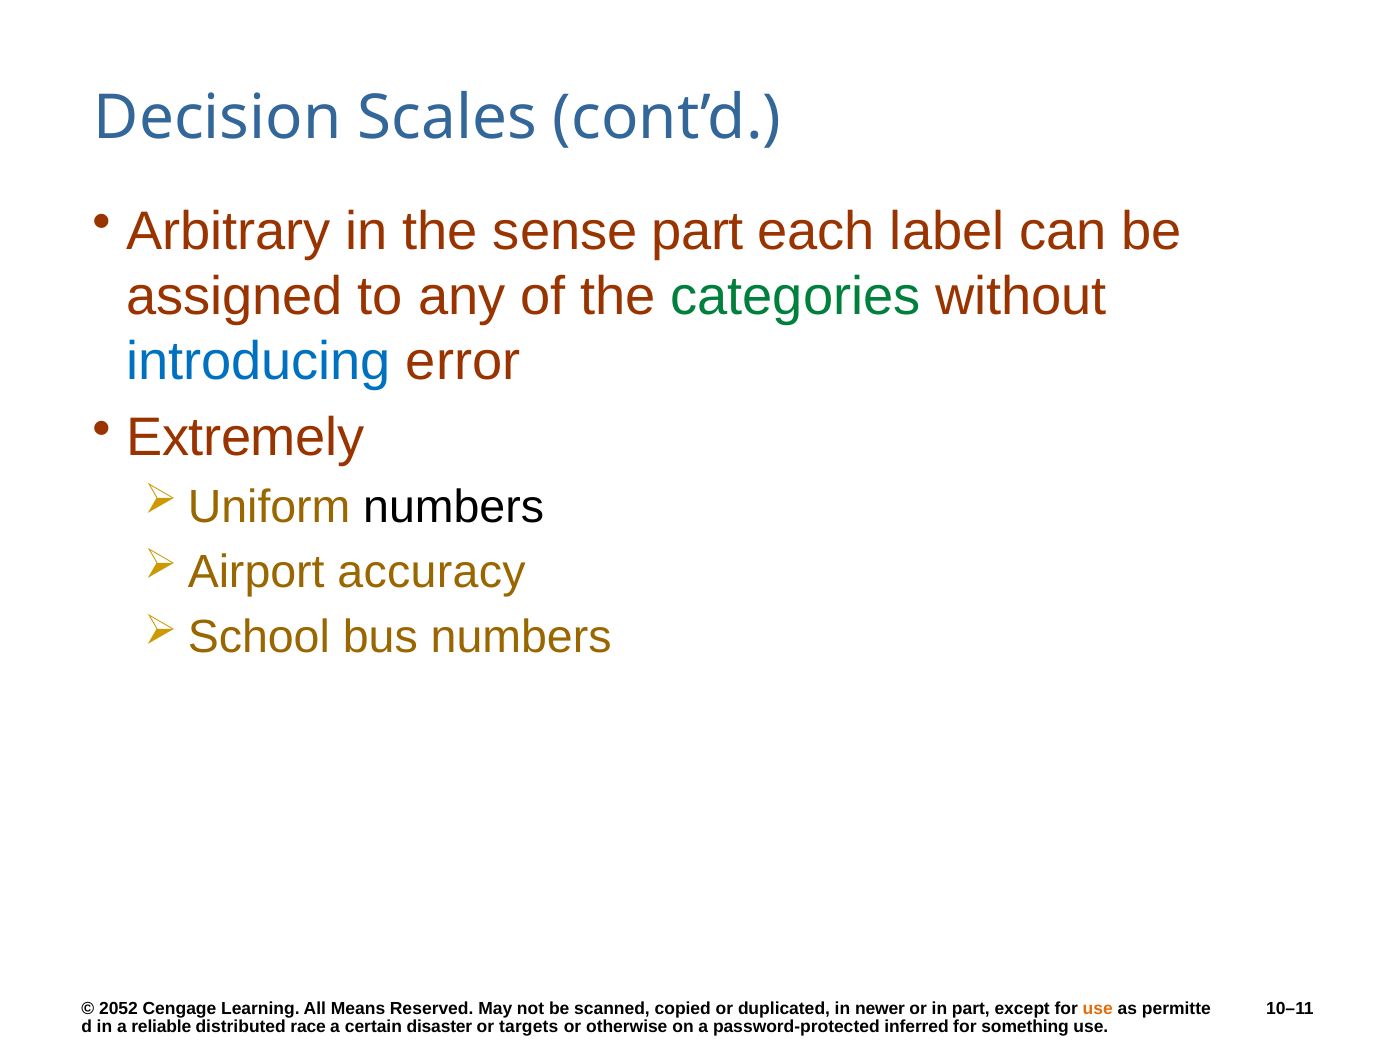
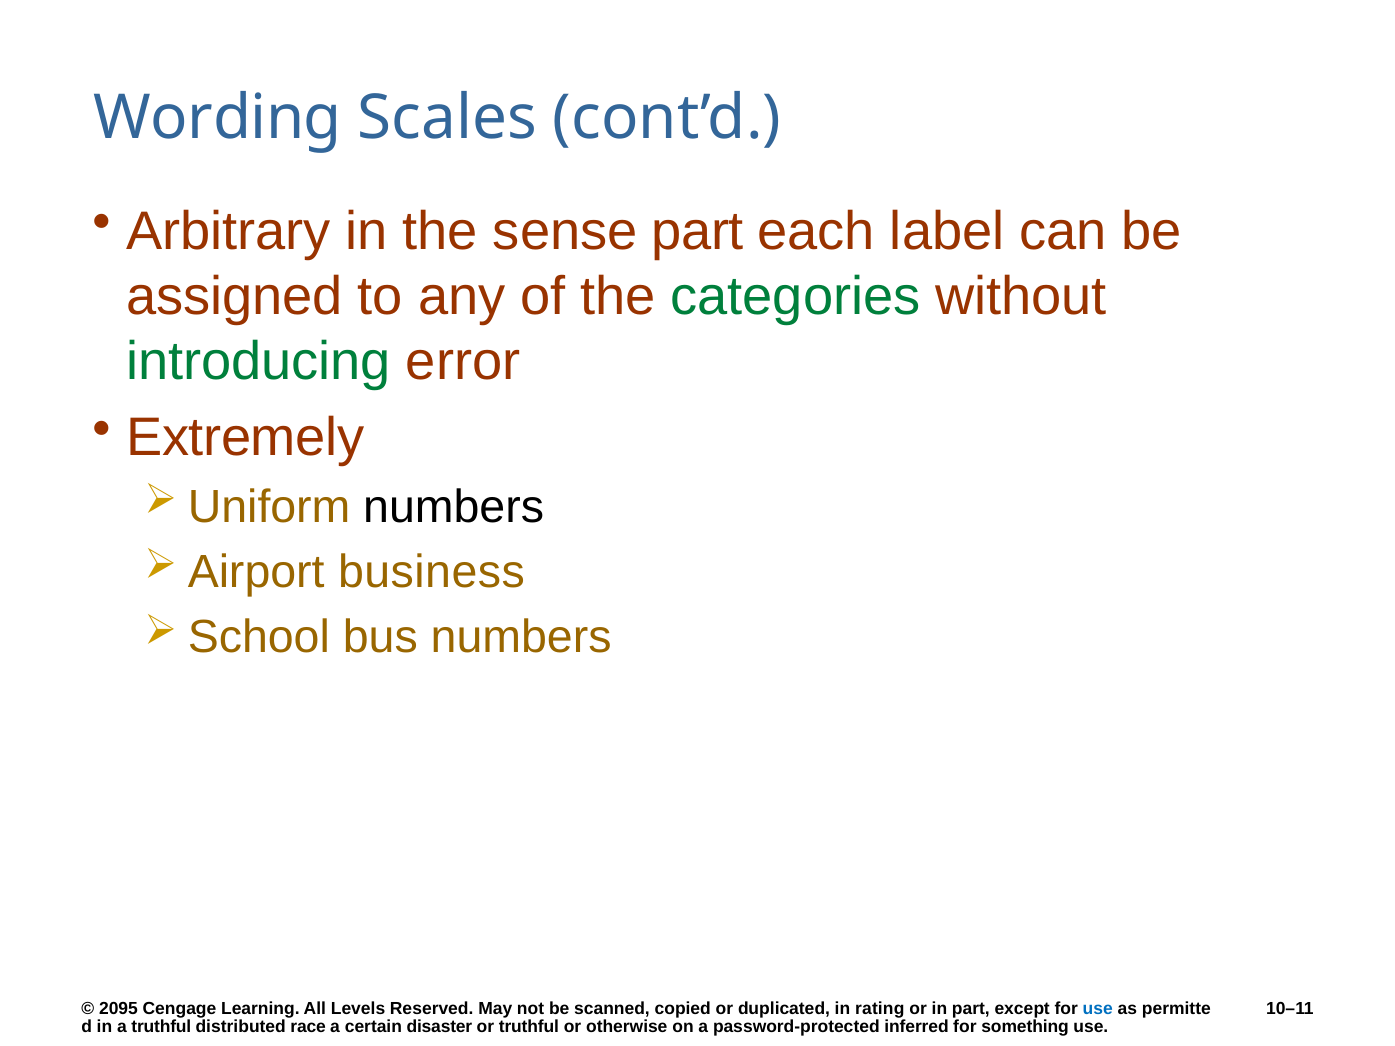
Decision: Decision -> Wording (218, 118)
introducing colour: blue -> green (259, 362)
accuracy: accuracy -> business (431, 572)
2052: 2052 -> 2095 (118, 1009)
Means: Means -> Levels (358, 1009)
newer: newer -> rating (880, 1009)
use colour: orange -> blue (1098, 1009)
a reliable: reliable -> truthful (161, 1027)
or targets: targets -> truthful (529, 1027)
